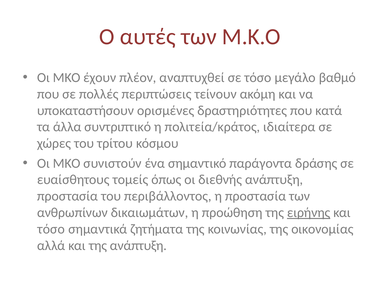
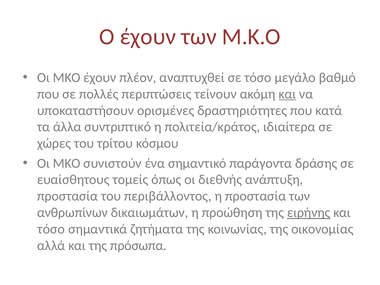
Ο αυτές: αυτές -> έχουν (148, 37)
και underline: none -> present (287, 94)
της ανάπτυξη: ανάπτυξη -> πρόσωπα (138, 246)
